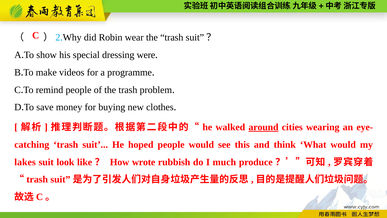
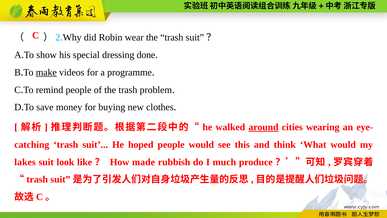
were: were -> done (146, 55)
make underline: none -> present (46, 72)
wrote: wrote -> made (144, 162)
